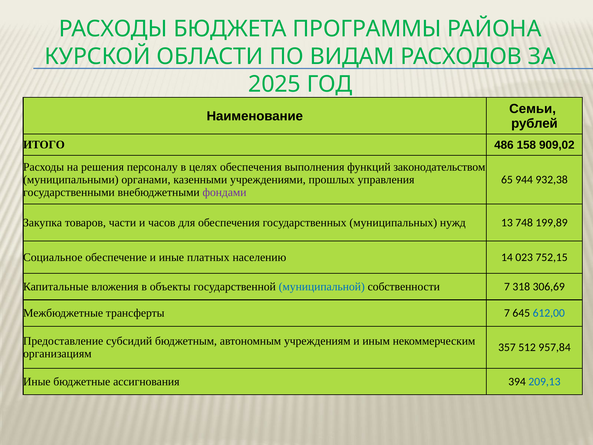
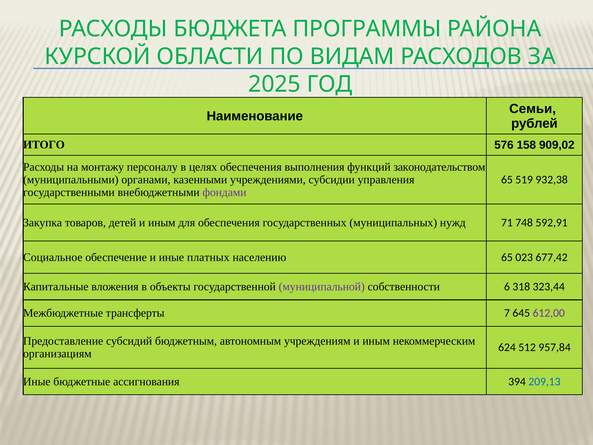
486: 486 -> 576 (504, 145)
решения: решения -> монтажу (103, 167)
прошлых: прошлых -> субсидии (332, 180)
944: 944 -> 519 (524, 180)
части: части -> детей (122, 222)
часов: часов -> иным (162, 222)
13: 13 -> 71 (507, 222)
199,89: 199,89 -> 592,91 (552, 222)
населению 14: 14 -> 65 (507, 257)
752,15: 752,15 -> 677,42 (552, 257)
муниципальной colour: blue -> purple (322, 287)
собственности 7: 7 -> 6 (507, 287)
306,69: 306,69 -> 323,44 (549, 287)
612,00 colour: blue -> purple (549, 313)
357: 357 -> 624 (507, 347)
